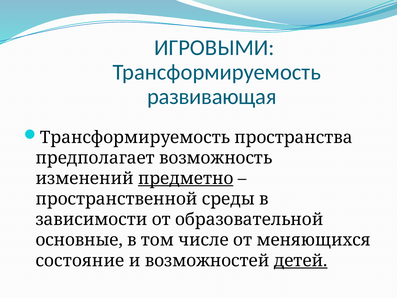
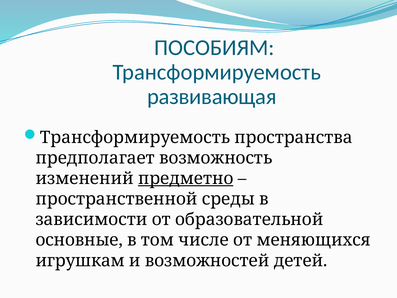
ИГРОВЫМИ: ИГРОВЫМИ -> ПОСОБИЯМ (214, 48)
состояние: состояние -> игрушкам (80, 260)
детей underline: present -> none (301, 260)
